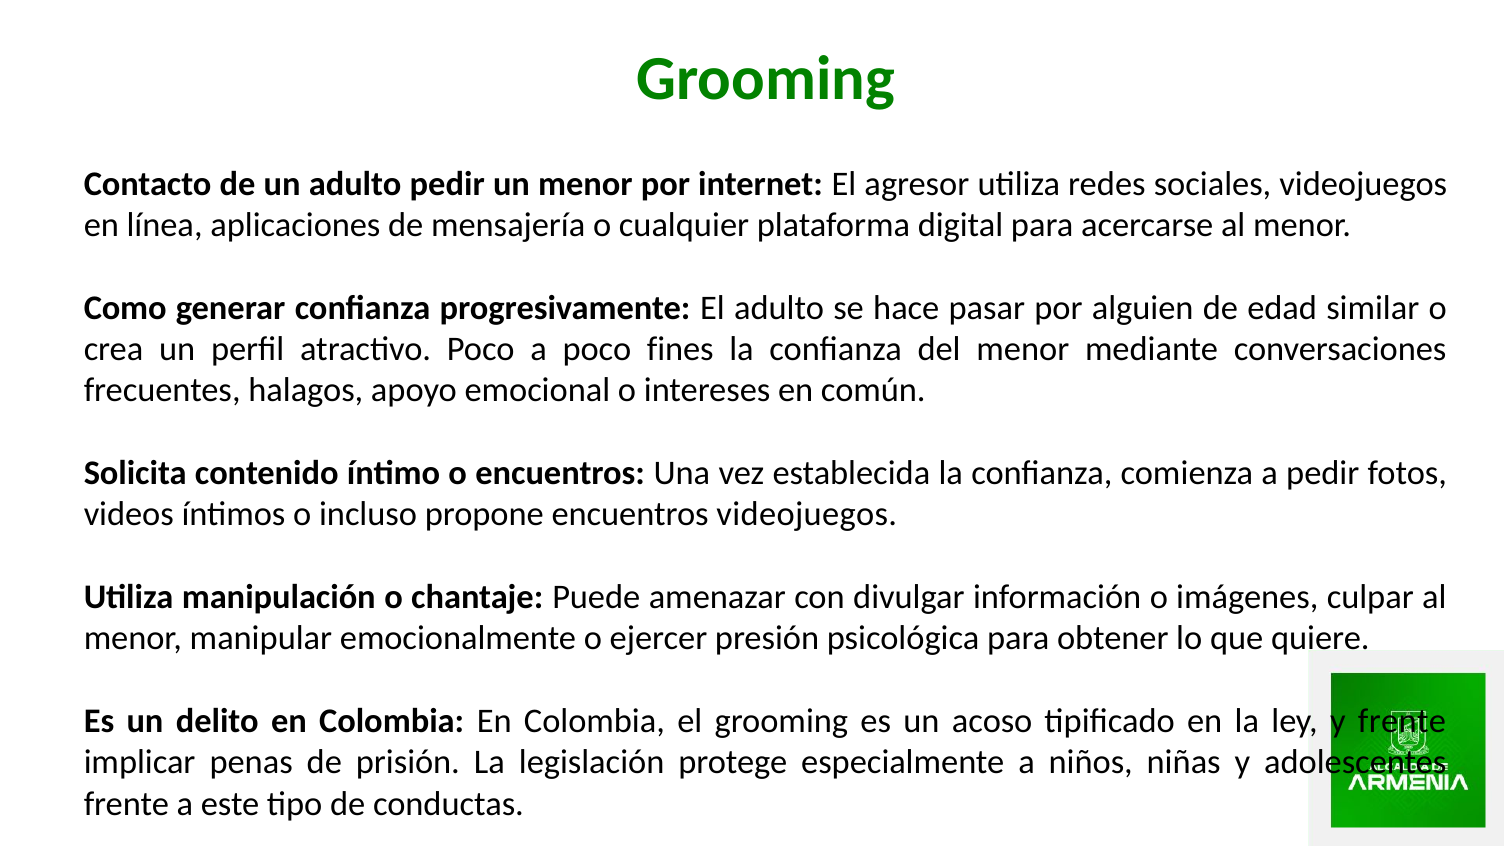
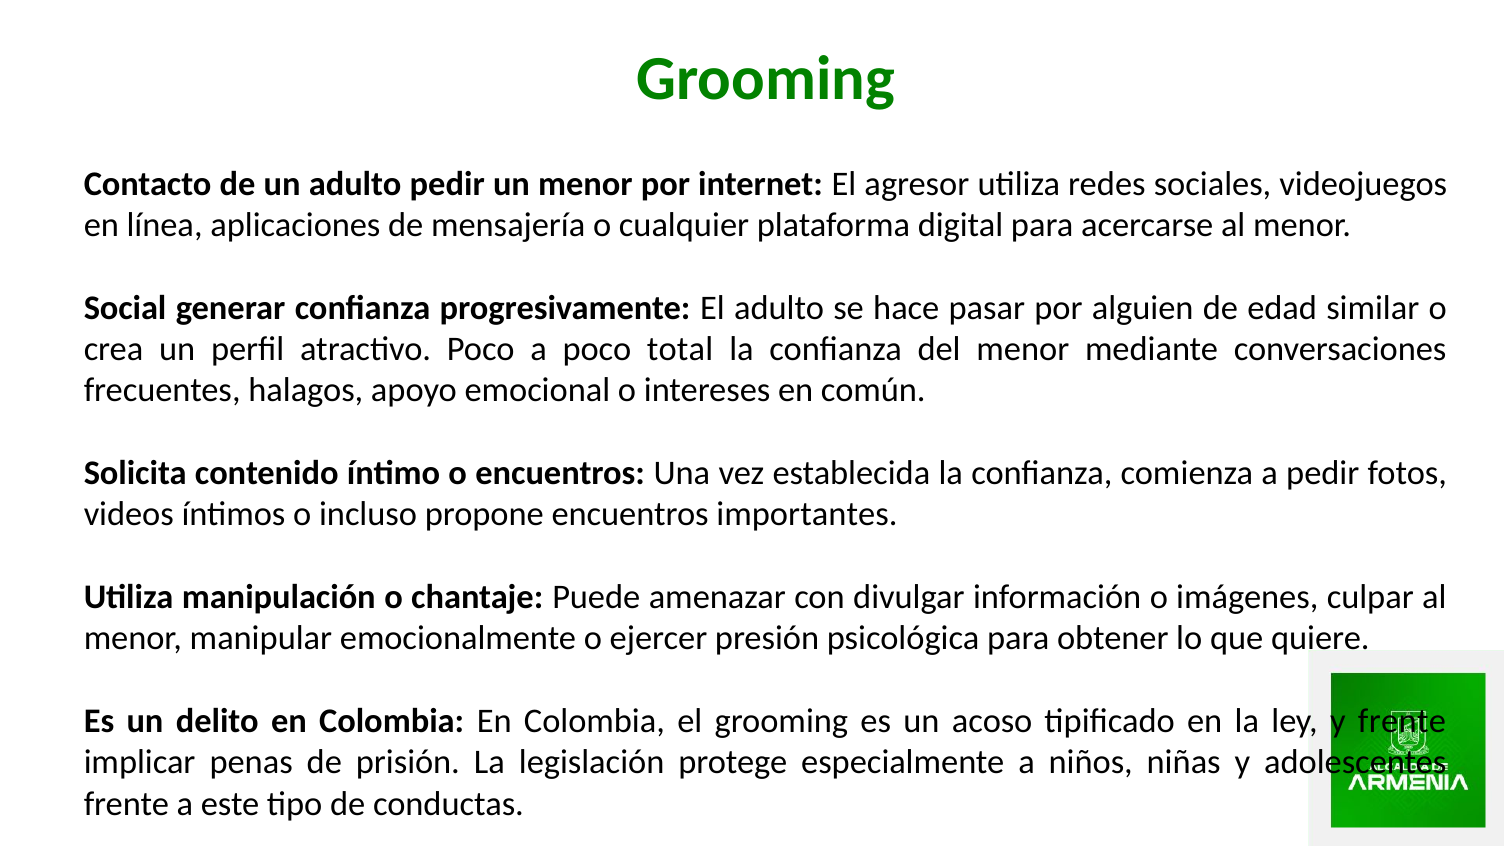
Como: Como -> Social (125, 308)
fines: fines -> total (680, 349)
encuentros videojuegos: videojuegos -> importantes (807, 514)
